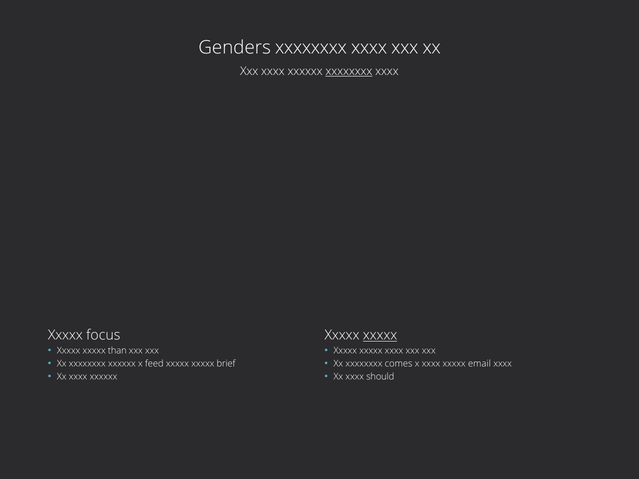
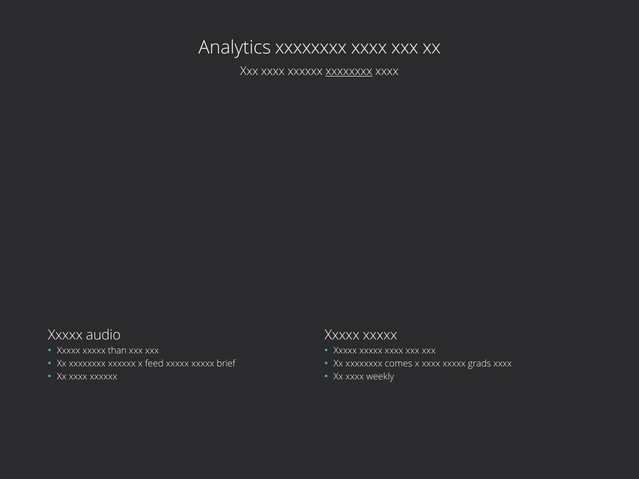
Genders: Genders -> Analytics (235, 48)
focus: focus -> audio (103, 335)
xxxxx underline: present -> none (380, 335)
email: email -> grads (480, 364)
should: should -> weekly (380, 377)
